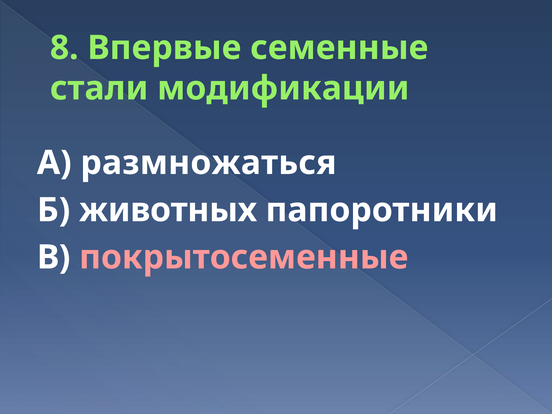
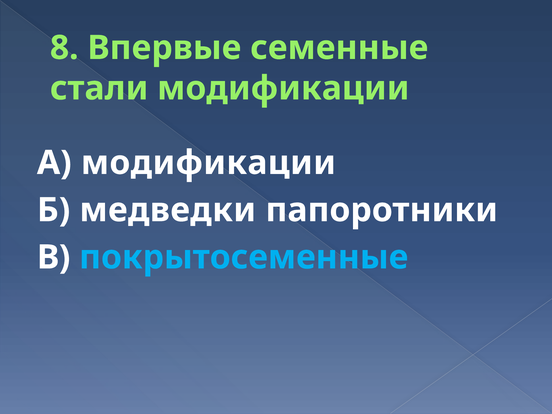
А размножаться: размножаться -> модификации (208, 163)
животных: животных -> медведки (168, 210)
покрытосеменные colour: pink -> light blue (244, 257)
